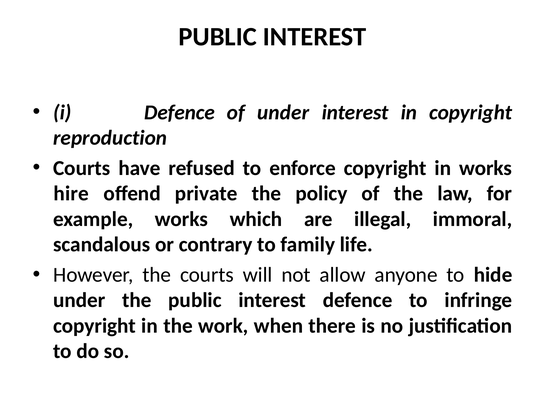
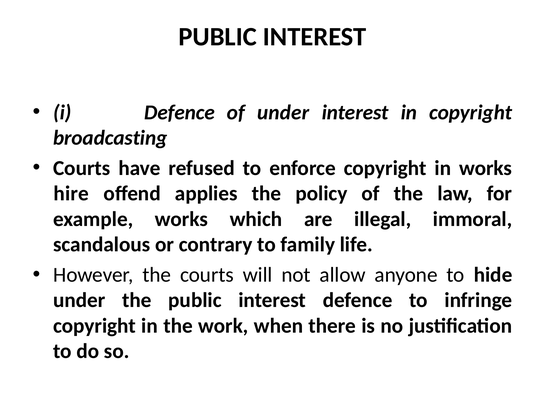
reproduction: reproduction -> broadcasting (110, 138)
private: private -> applies (206, 193)
